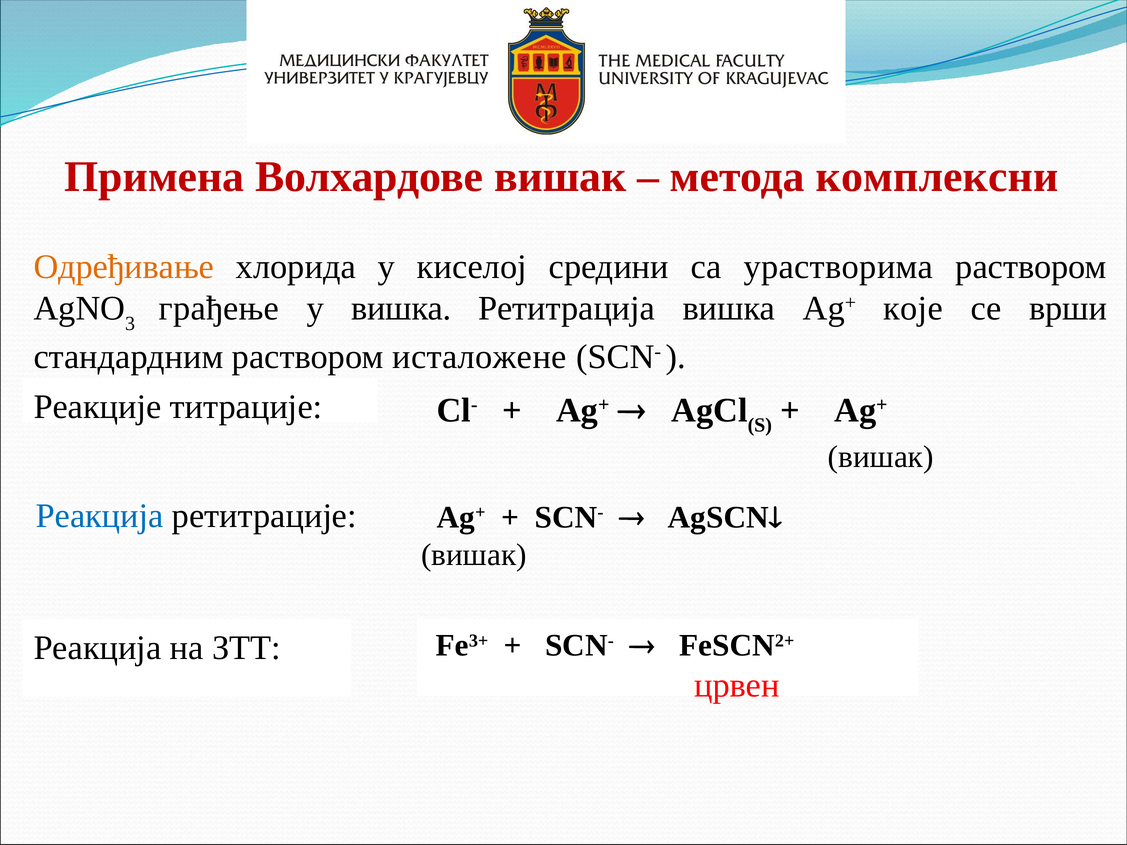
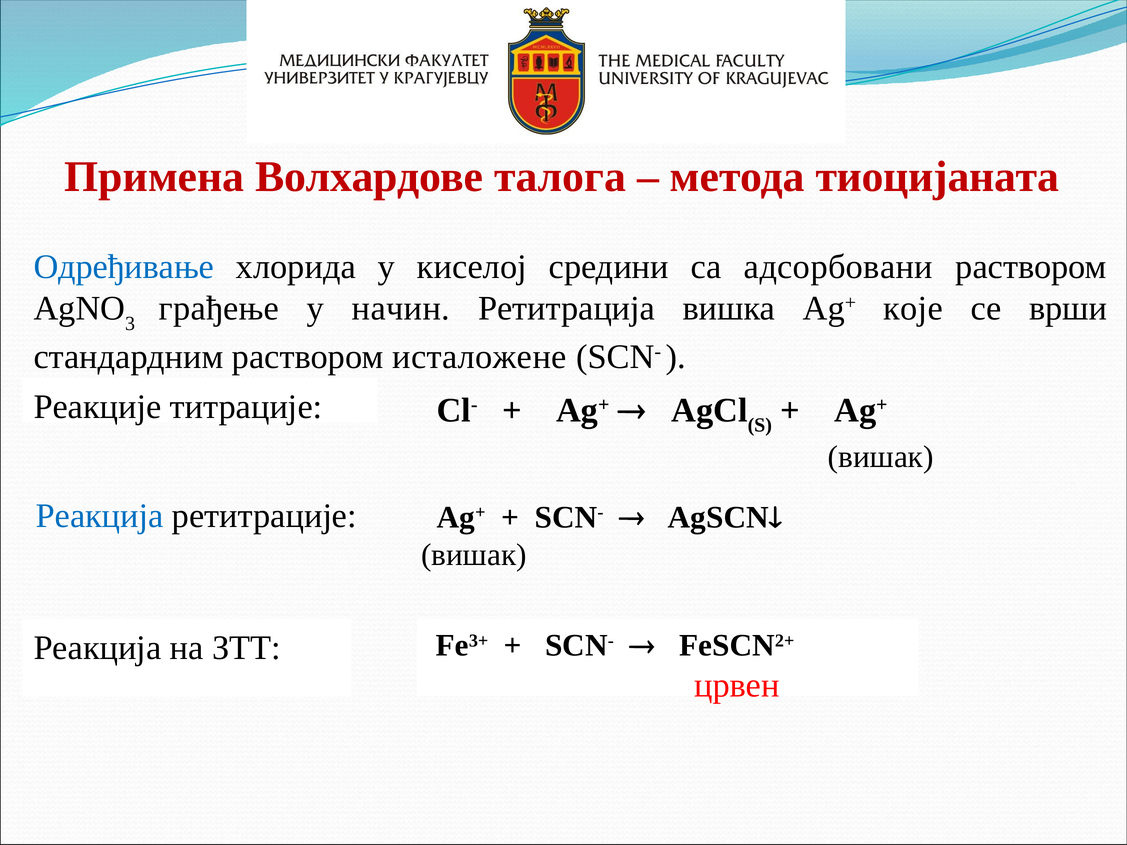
Волхардове вишак: вишак -> талога (560, 177)
комплексни: комплексни -> тиоцијаната (937, 177)
Одређивање colour: orange -> blue (124, 267)
урастворима: урастворима -> адсорбовани (838, 267)
у вишка: вишка -> начин (401, 309)
